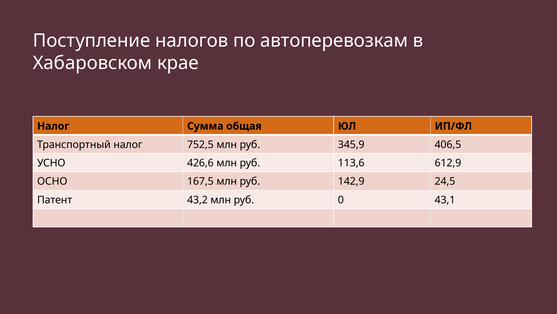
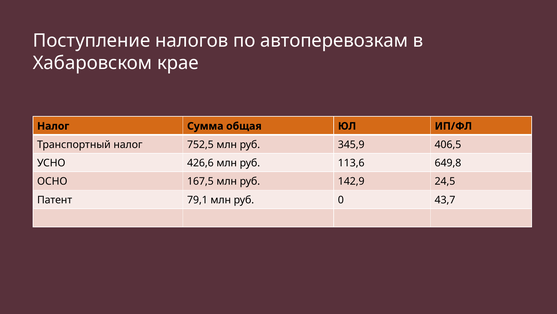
612,9: 612,9 -> 649,8 (448, 163)
43,2: 43,2 -> 79,1 (197, 200)
43,1: 43,1 -> 43,7 (445, 200)
